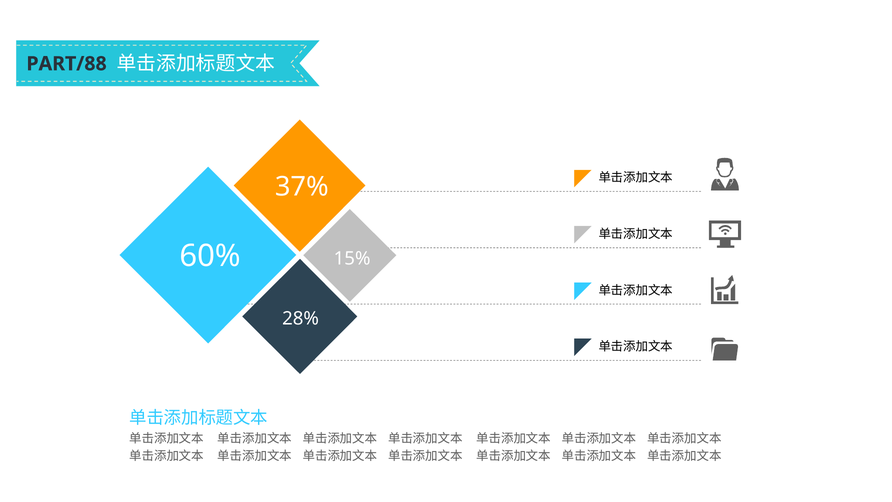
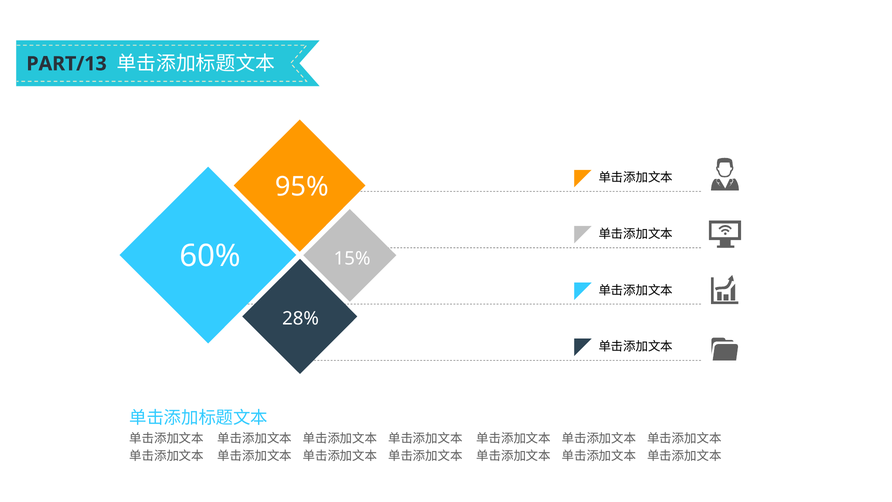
PART/88: PART/88 -> PART/13 (67, 64)
37%: 37% -> 95% (302, 186)
